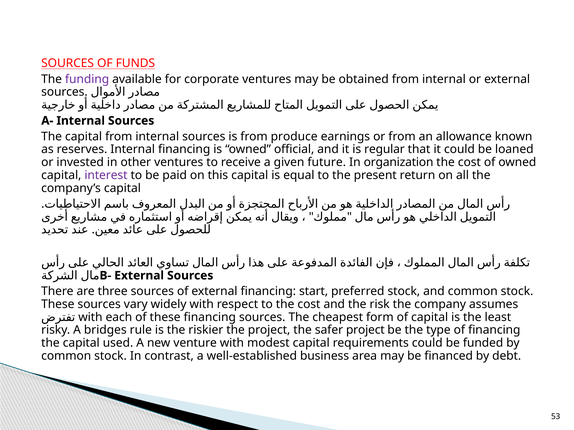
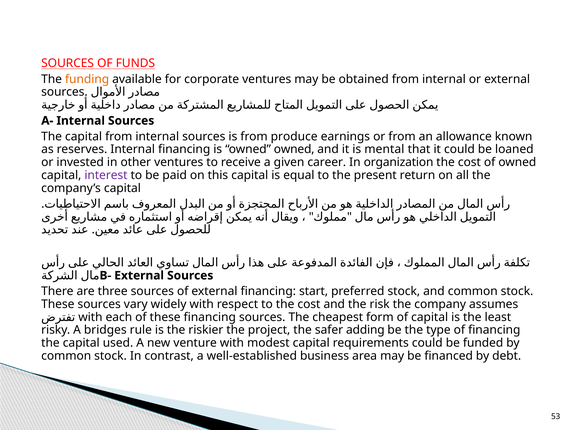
funding colour: purple -> orange (87, 79)
owned official: official -> owned (294, 150)
regular: regular -> mental (384, 150)
future: future -> career (327, 162)
safer project: project -> adding (365, 330)
